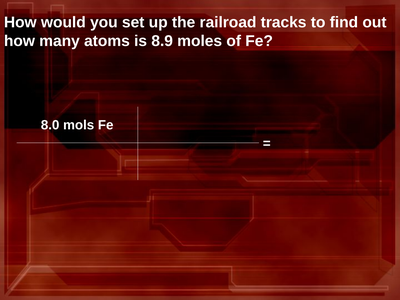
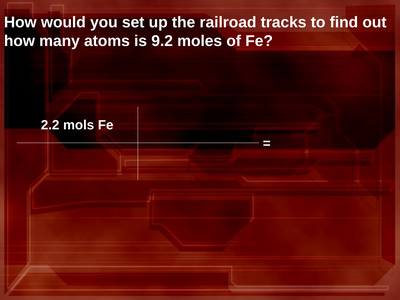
8.9: 8.9 -> 9.2 (162, 41)
8.0: 8.0 -> 2.2 (50, 125)
